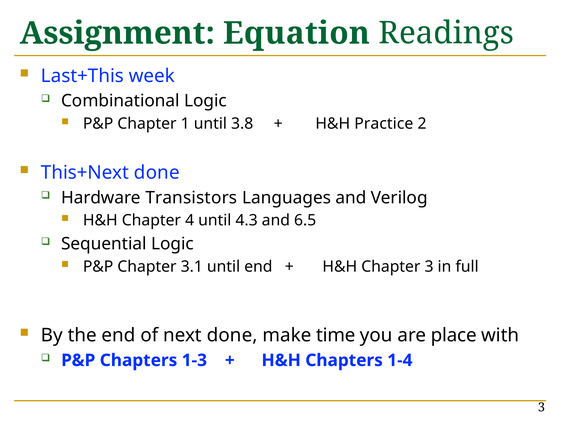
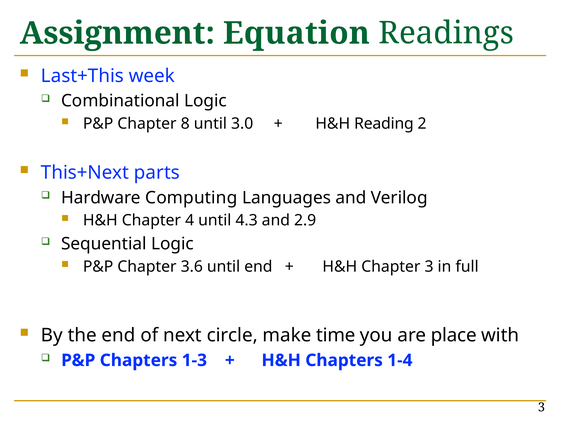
1: 1 -> 8 (185, 124)
3.8: 3.8 -> 3.0 (242, 124)
Practice: Practice -> Reading (384, 124)
This+Next done: done -> parts (157, 173)
Transistors: Transistors -> Computing (191, 198)
6.5: 6.5 -> 2.9 (305, 220)
3.1: 3.1 -> 3.6 (192, 266)
next done: done -> circle (232, 335)
